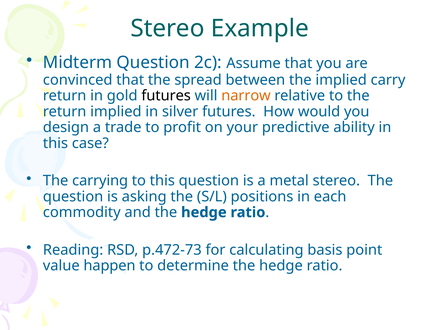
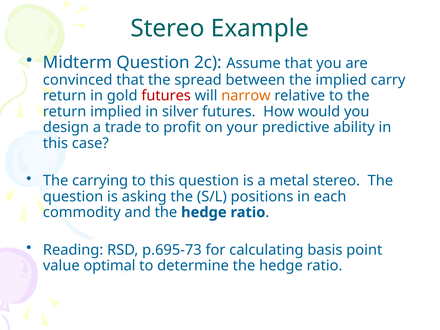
futures colour: black -> red (166, 96)
p.472-73: p.472-73 -> p.695-73 (172, 250)
happen: happen -> optimal (109, 266)
